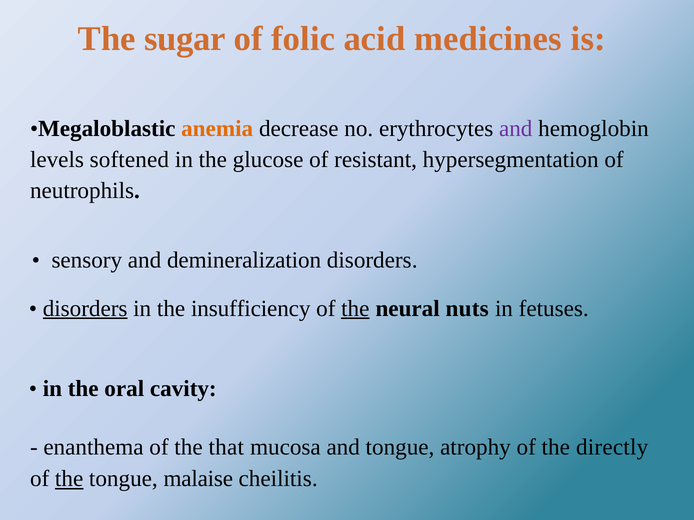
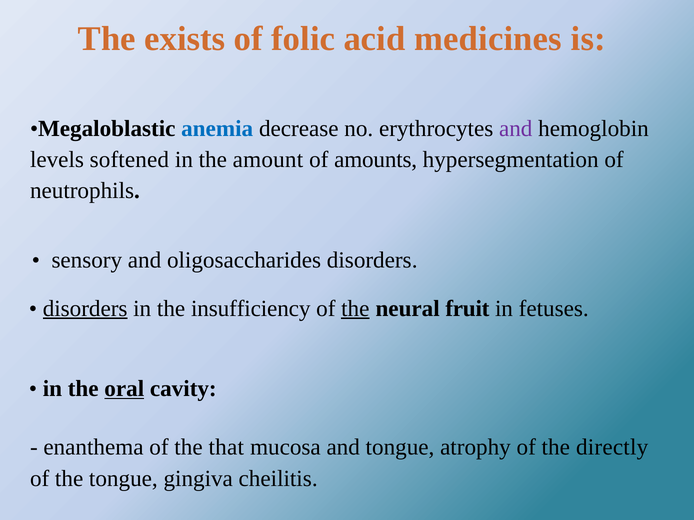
sugar: sugar -> exists (185, 39)
anemia colour: orange -> blue (217, 129)
glucose: glucose -> amount (268, 160)
resistant: resistant -> amounts (376, 160)
demineralization: demineralization -> oligosaccharides (244, 260)
nuts: nuts -> fruit (467, 309)
oral underline: none -> present (124, 389)
the underline: present -> none (69, 479)
malaise: malaise -> gingiva (198, 479)
